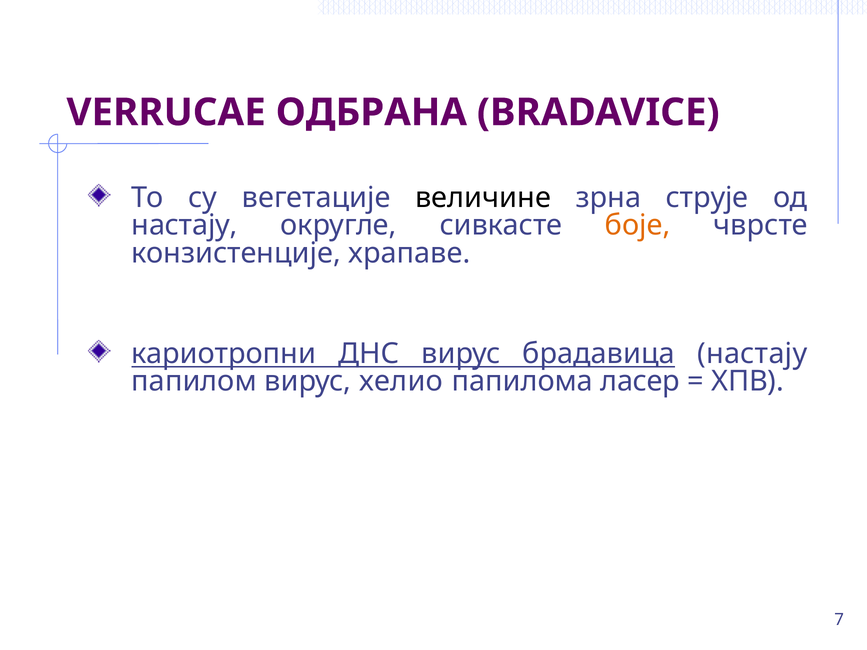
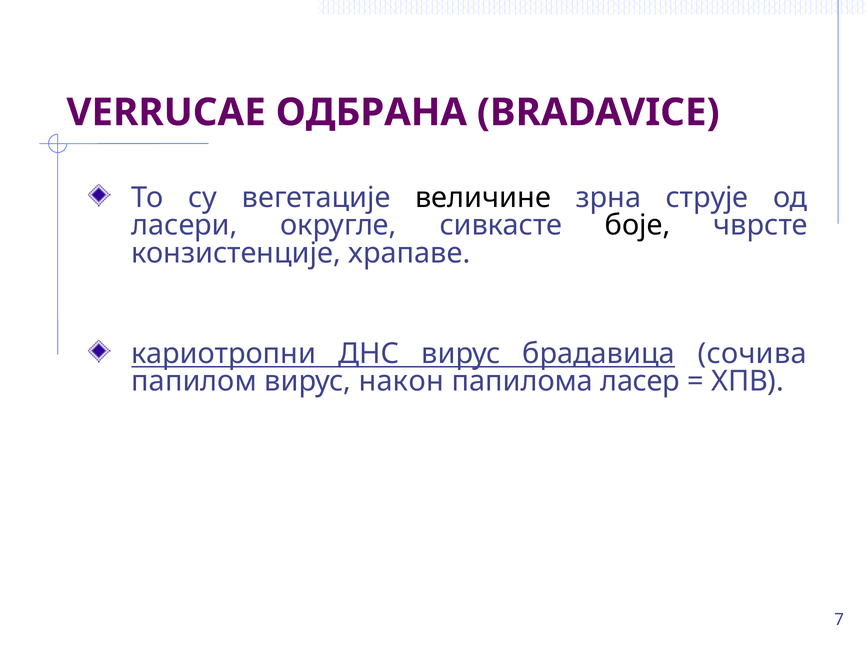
настају: настају -> ласери (184, 225)
боје colour: orange -> black (638, 225)
брадавица настају: настају -> сочива (752, 354)
хелио: хелио -> након (401, 381)
